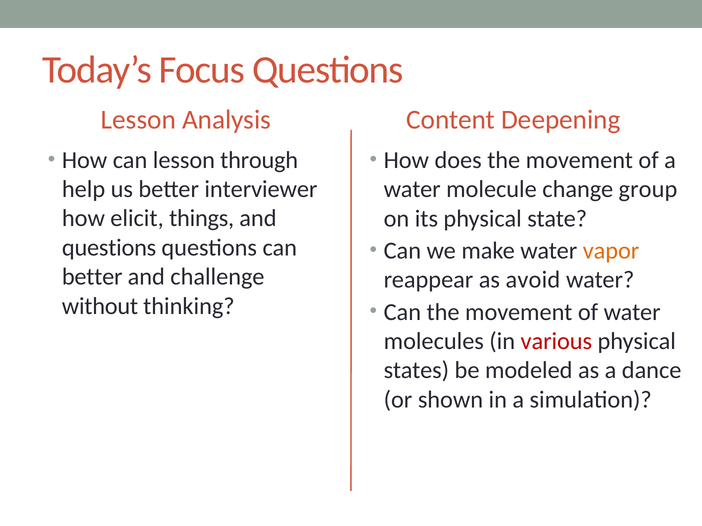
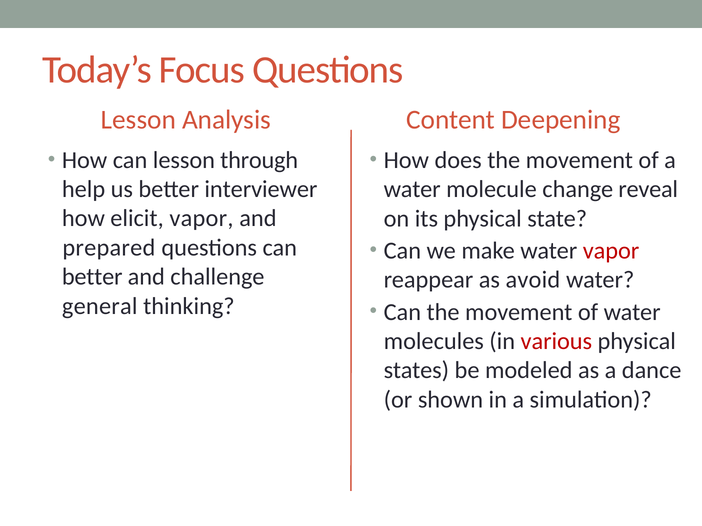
group: group -> reveal (648, 189)
elicit things: things -> vapor (201, 219)
questions: questions -> prepared (109, 248)
vapor colour: orange -> red (611, 251)
without: without -> general (100, 306)
